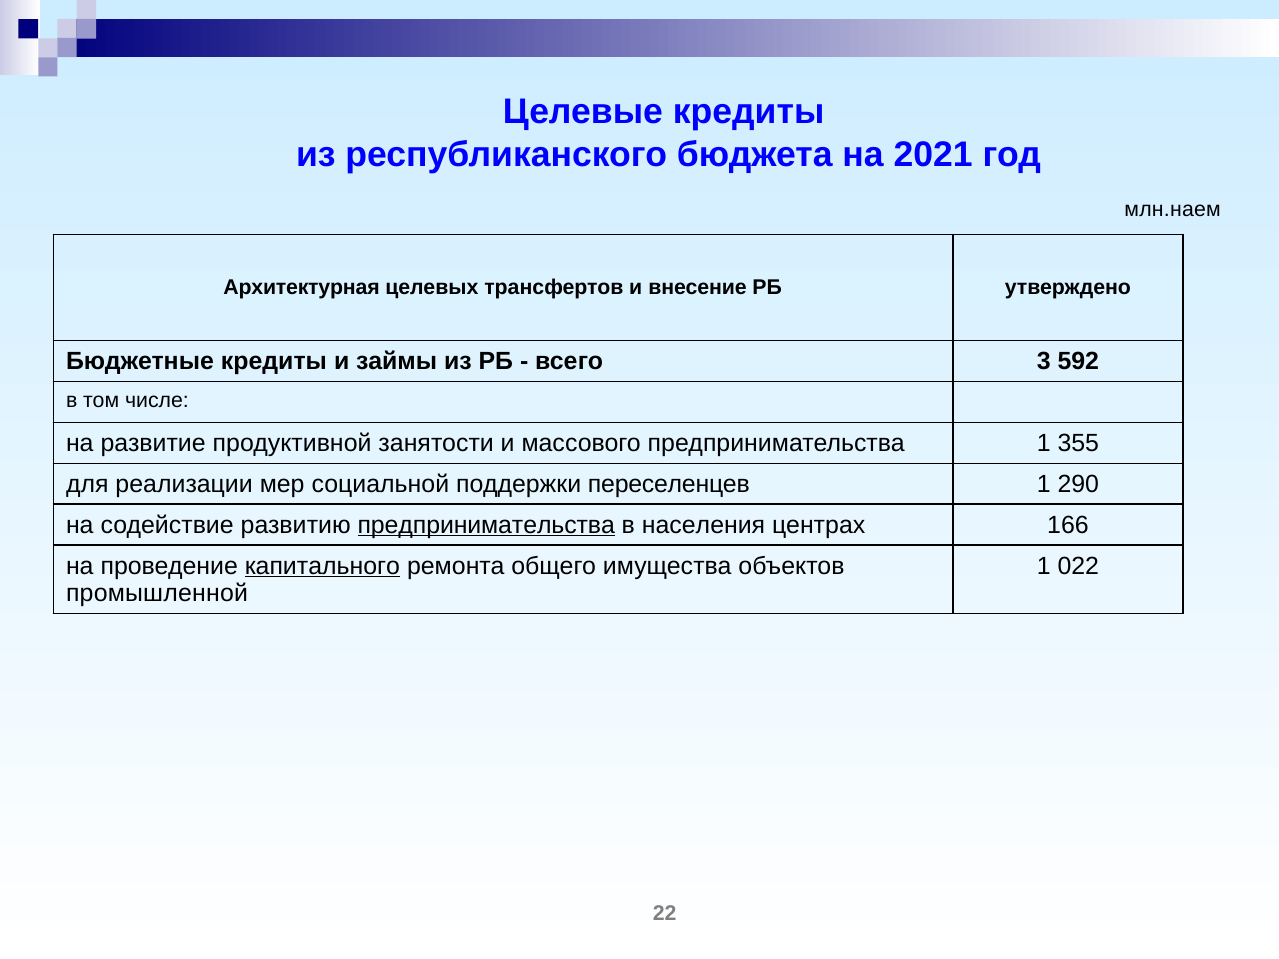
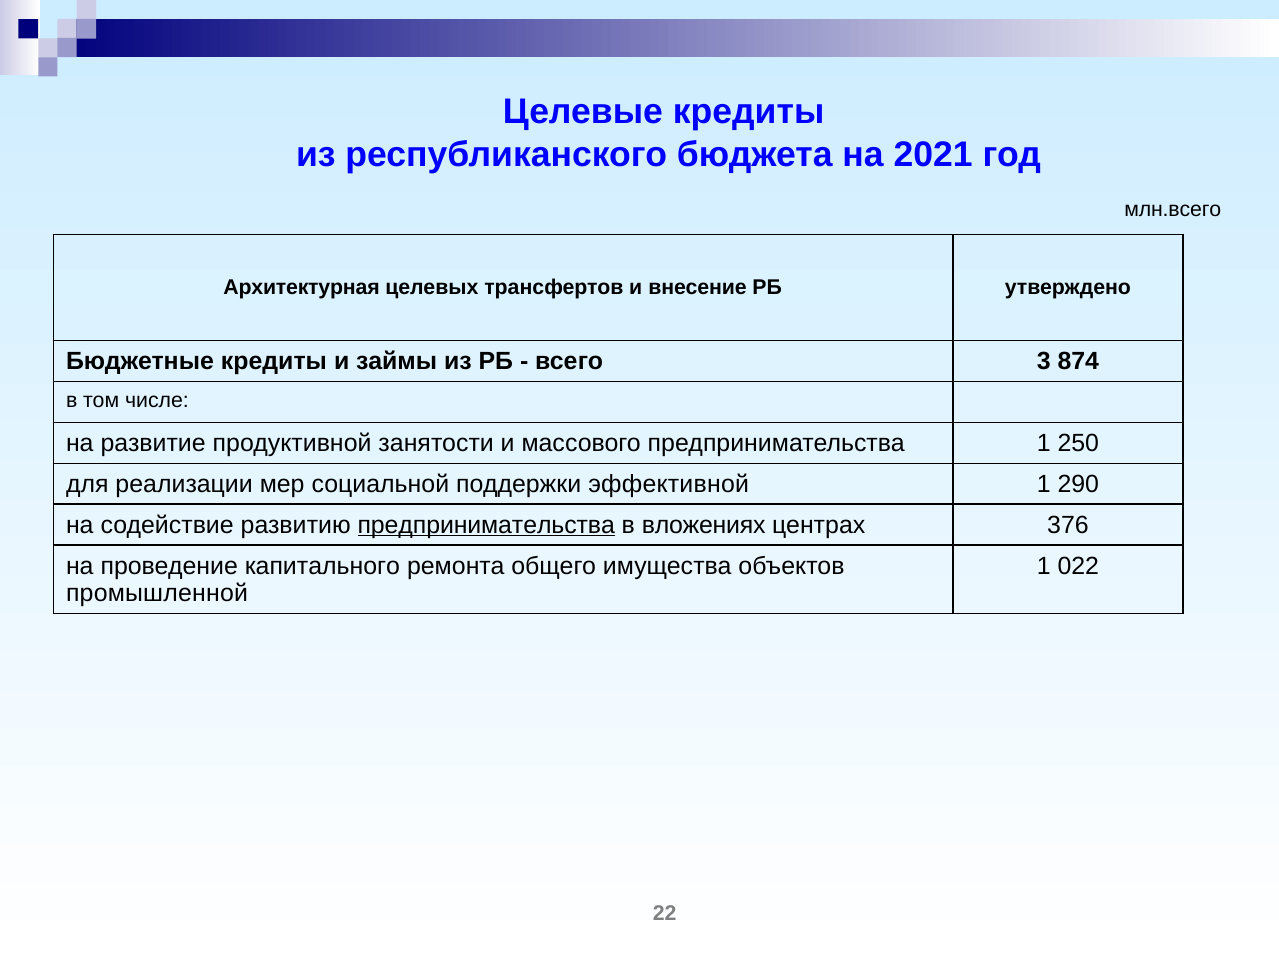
млн.наем: млн.наем -> млн.всего (1173, 209)
592: 592 -> 874 (1078, 362)
355: 355 -> 250 (1078, 443)
переселенцев: переселенцев -> эффективной (669, 484)
населения: населения -> вложениях (704, 525)
166: 166 -> 376 (1068, 525)
капитального underline: present -> none (322, 566)
